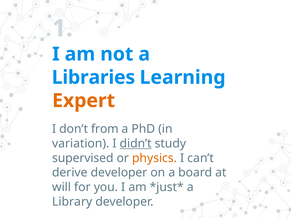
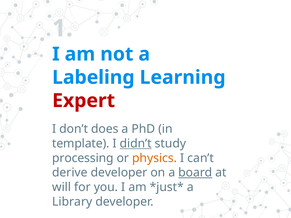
Libraries: Libraries -> Labeling (93, 77)
Expert colour: orange -> red (84, 101)
from: from -> does (105, 129)
variation: variation -> template (81, 144)
supervised: supervised -> processing (83, 158)
board underline: none -> present (195, 173)
